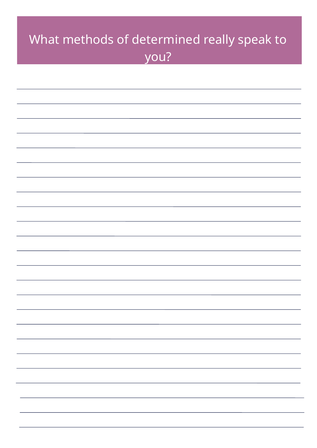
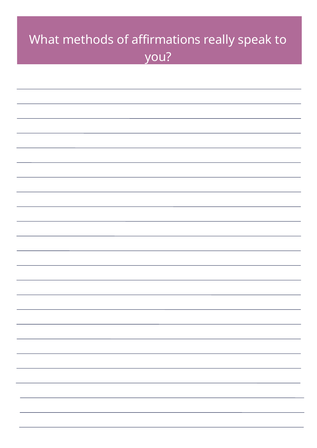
determined: determined -> affirmations (166, 40)
